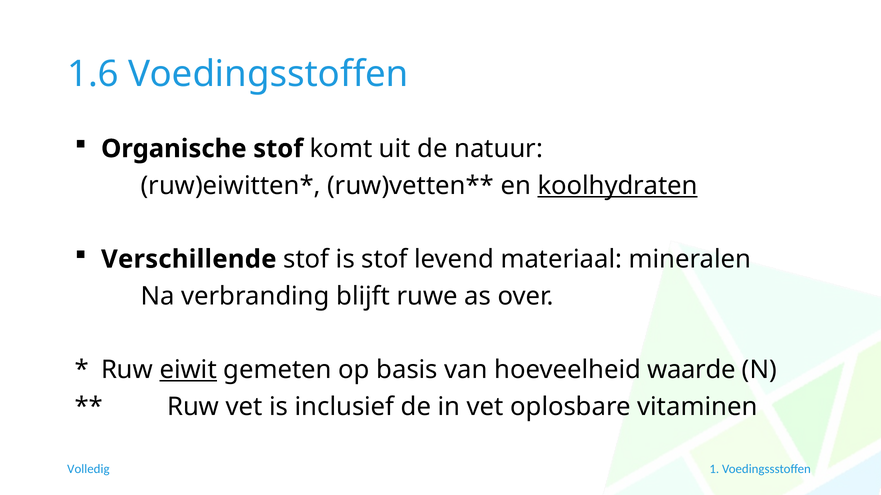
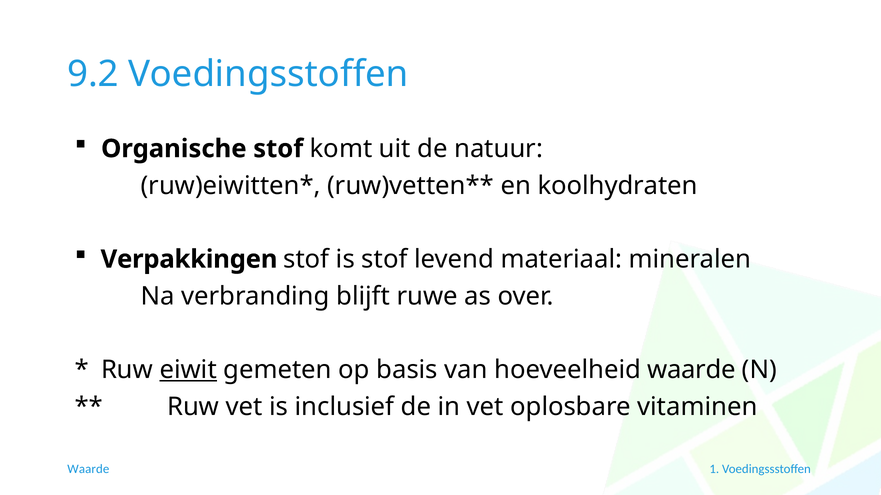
1.6: 1.6 -> 9.2 (93, 74)
koolhydraten underline: present -> none (618, 186)
Verschillende: Verschillende -> Verpakkingen (189, 260)
Volledig: Volledig -> Waarde (88, 469)
